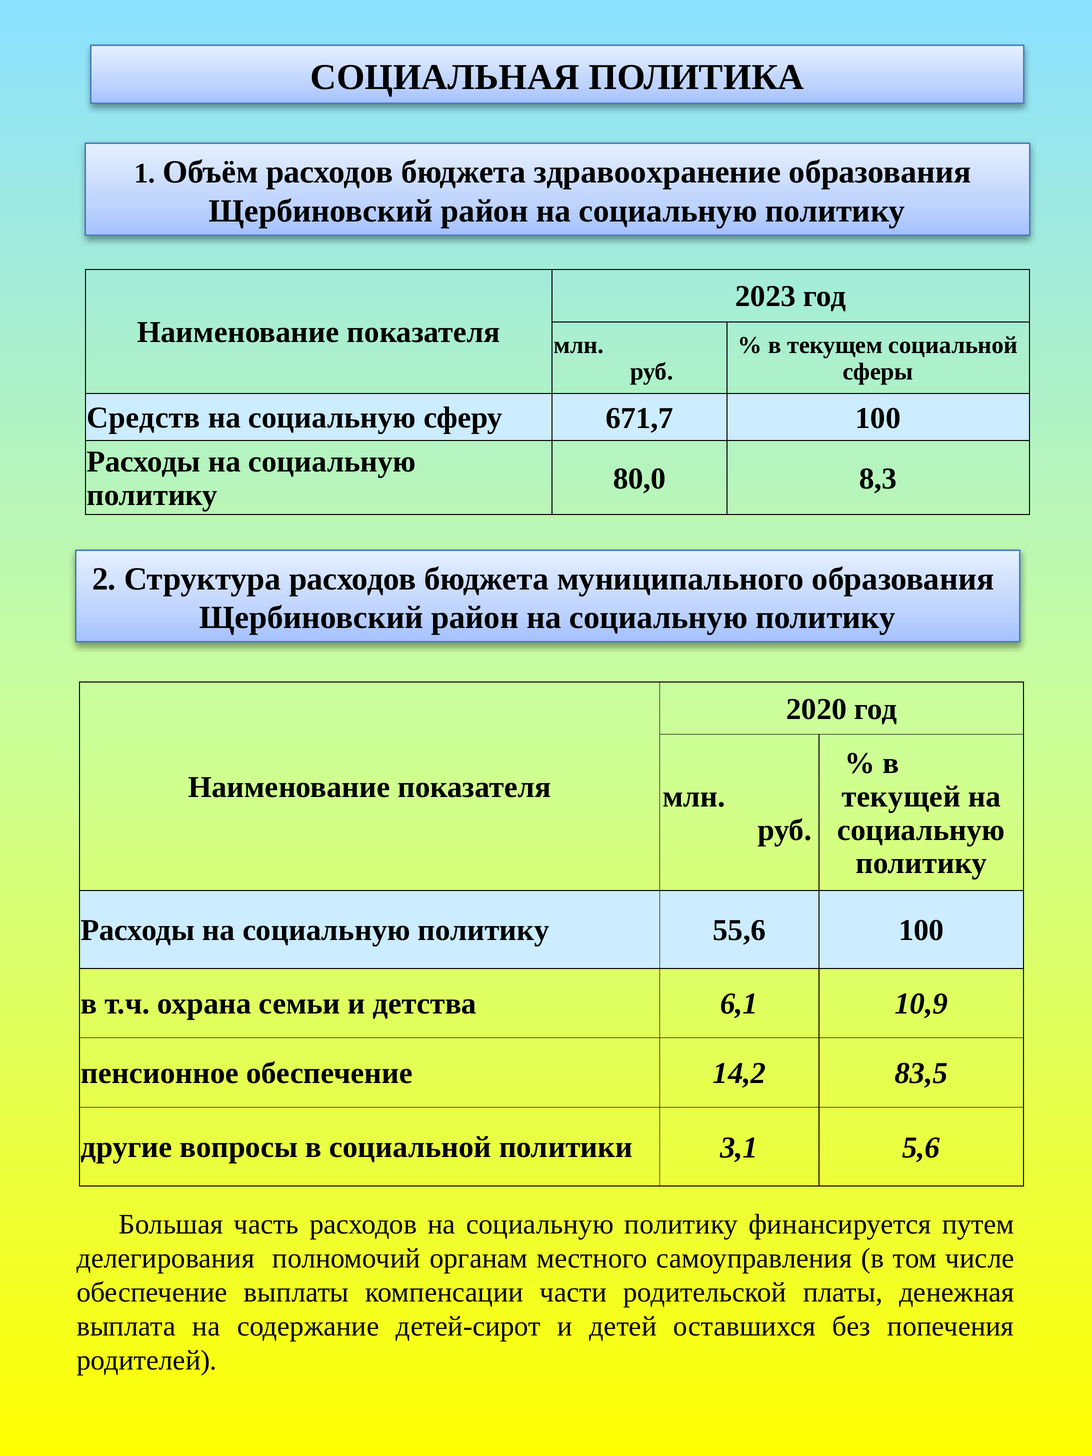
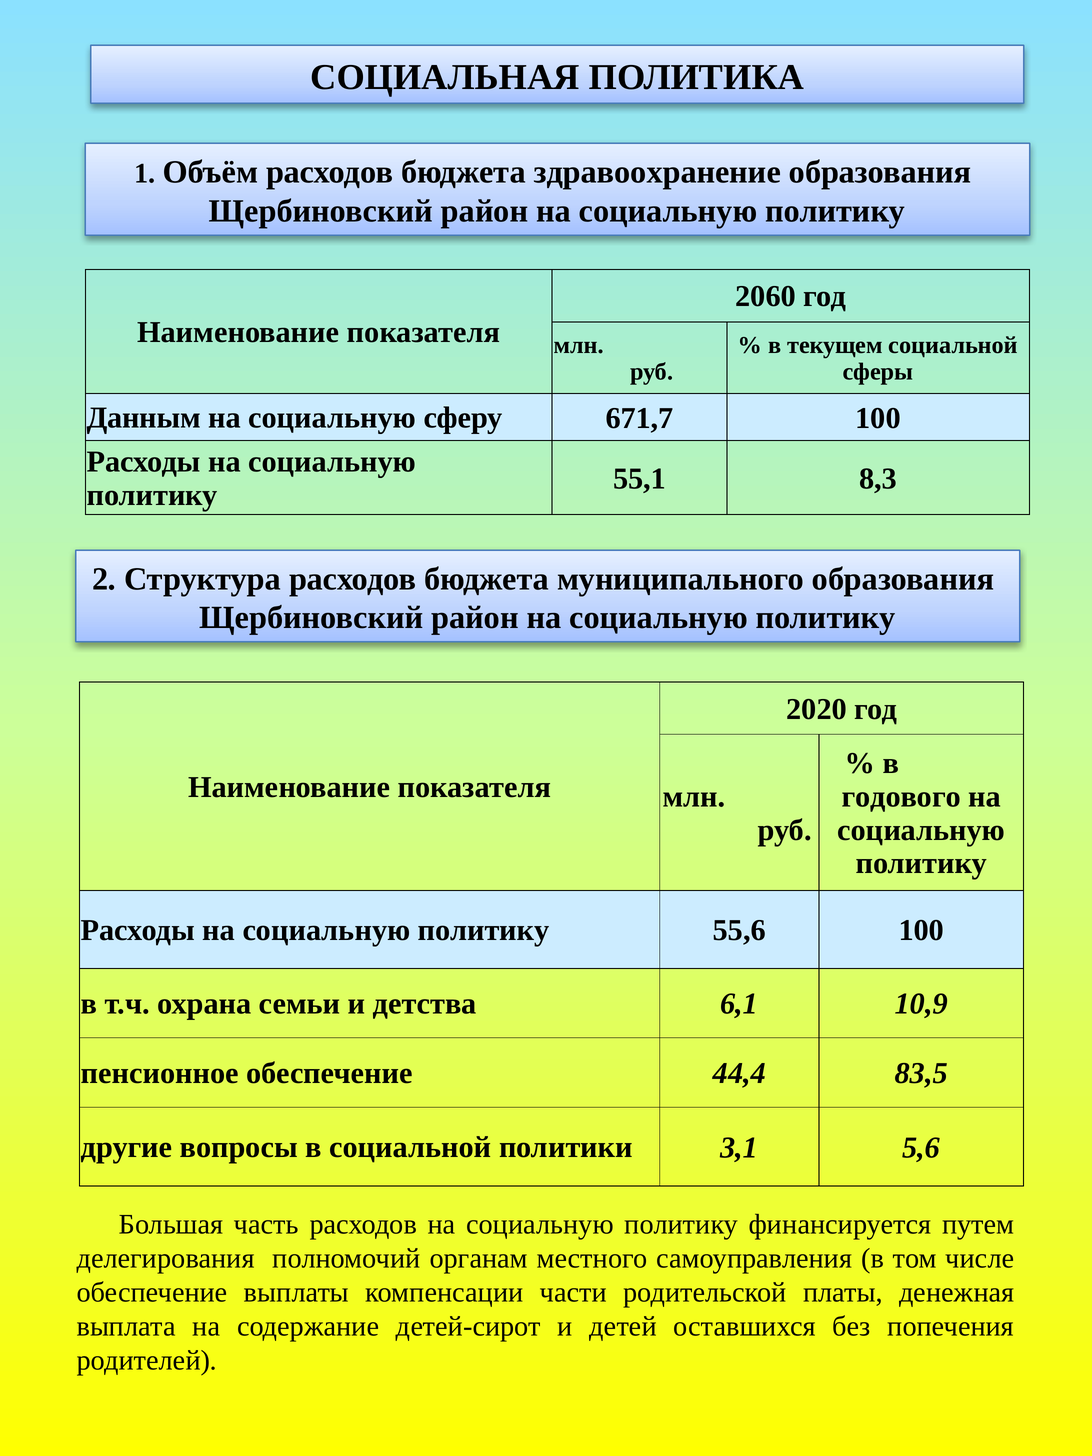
2023: 2023 -> 2060 (766, 296)
Средств: Средств -> Данным (144, 418)
80,0: 80,0 -> 55,1 (640, 478)
текущей: текущей -> годового (901, 797)
14,2: 14,2 -> 44,4 (739, 1073)
